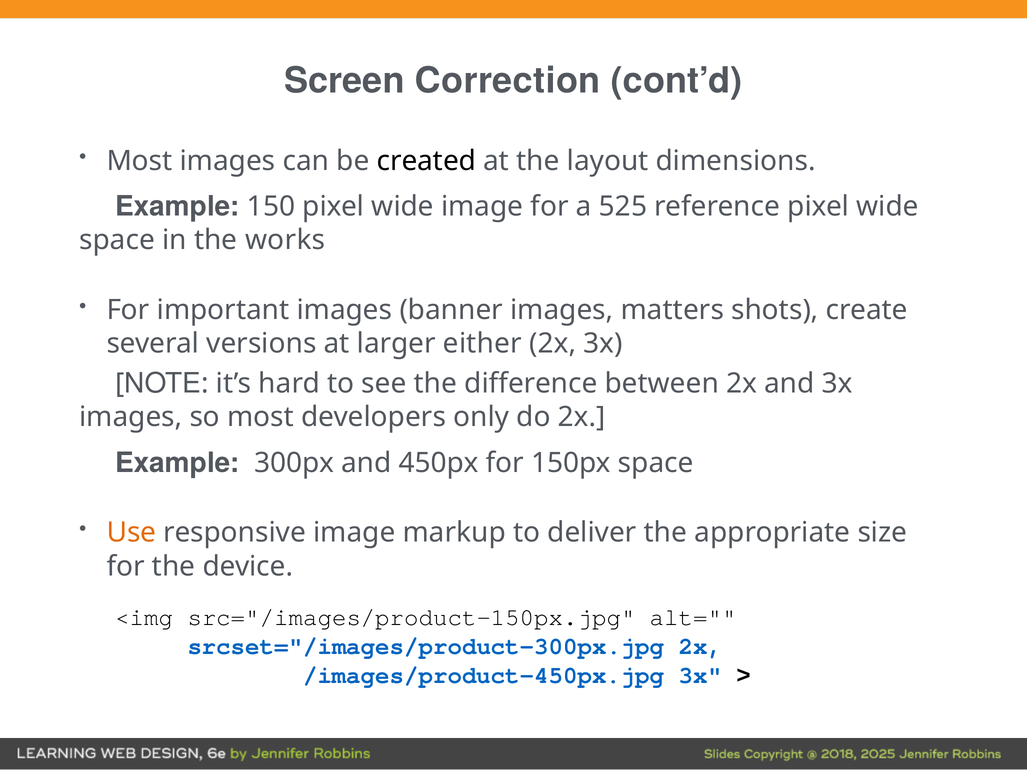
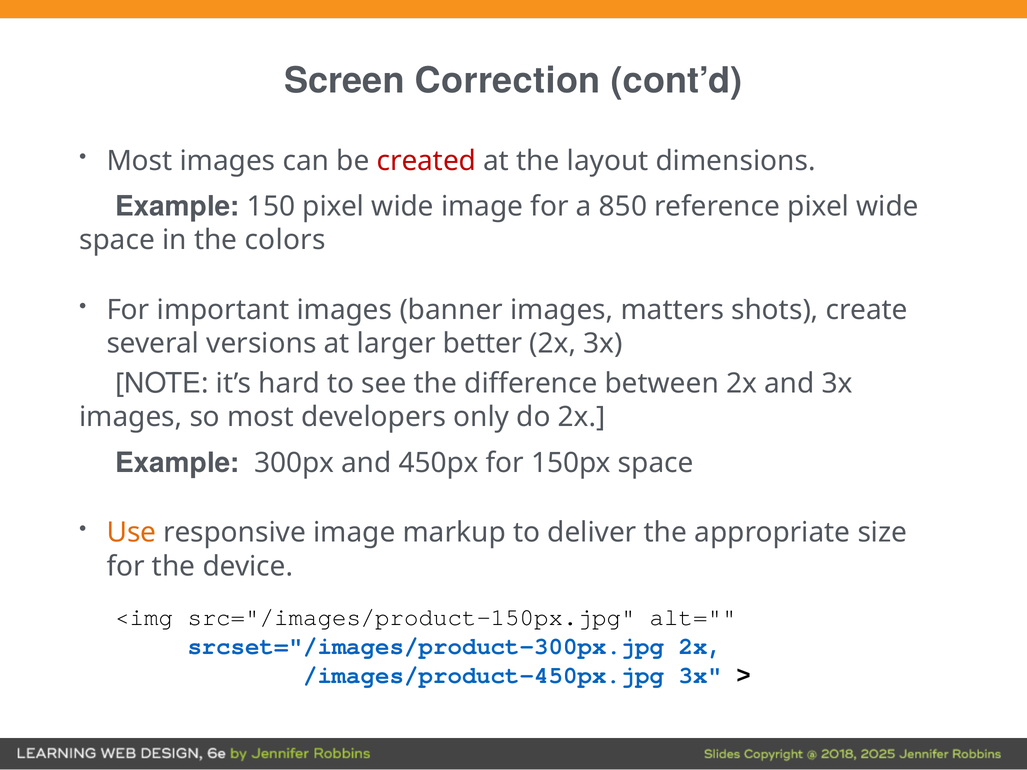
created colour: black -> red (426, 161)
525: 525 -> 850 (623, 207)
works: works -> colors (285, 240)
either: either -> better (483, 344)
